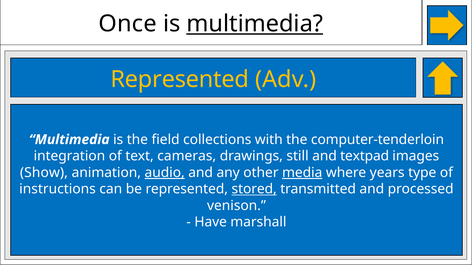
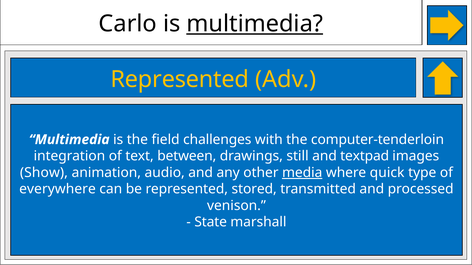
Once: Once -> Carlo (128, 24)
collections: collections -> challenges (217, 140)
cameras: cameras -> between (187, 156)
audio underline: present -> none (165, 173)
years: years -> quick (387, 173)
instructions: instructions -> everywhere (57, 189)
stored underline: present -> none (254, 189)
Have: Have -> State (211, 222)
